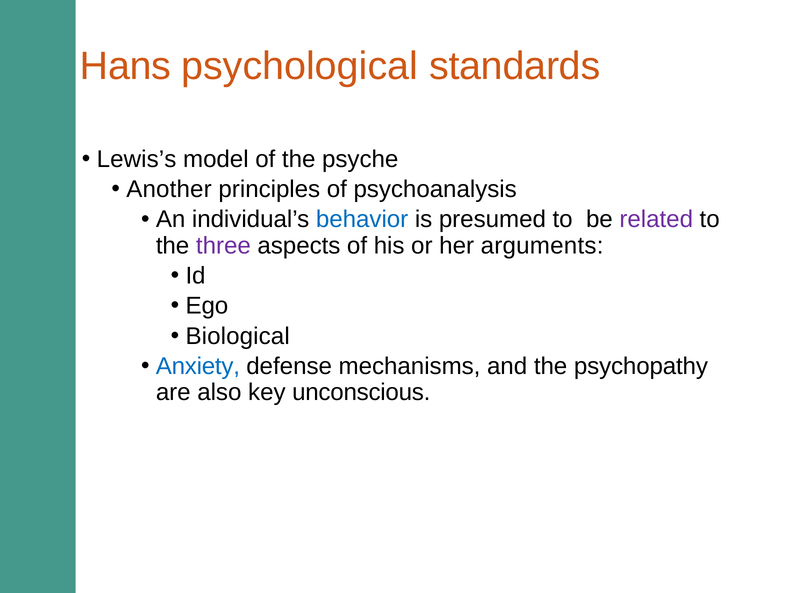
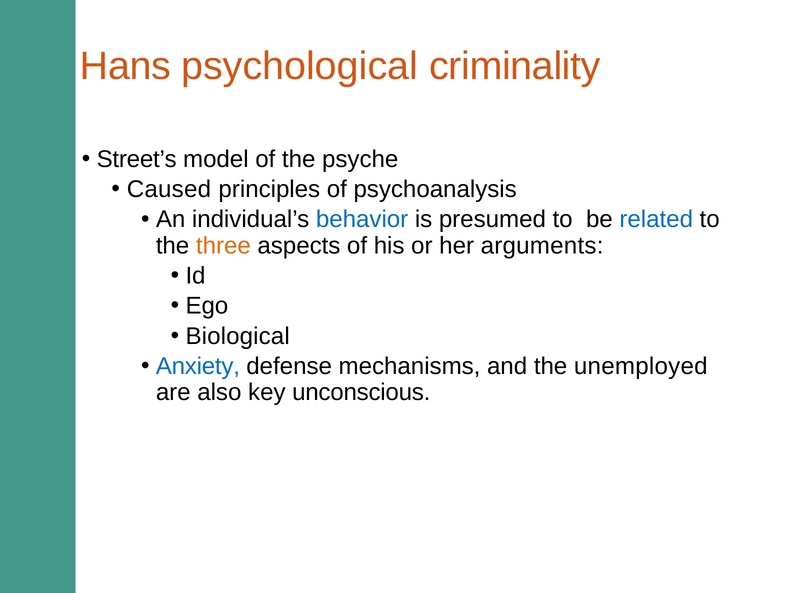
standards: standards -> criminality (515, 66)
Lewis’s: Lewis’s -> Street’s (137, 159)
Another: Another -> Caused (169, 189)
related colour: purple -> blue (656, 219)
three colour: purple -> orange (223, 245)
psychopathy: psychopathy -> unemployed (641, 366)
